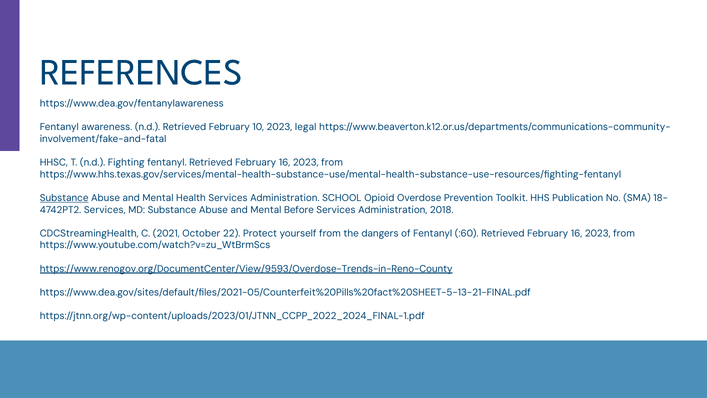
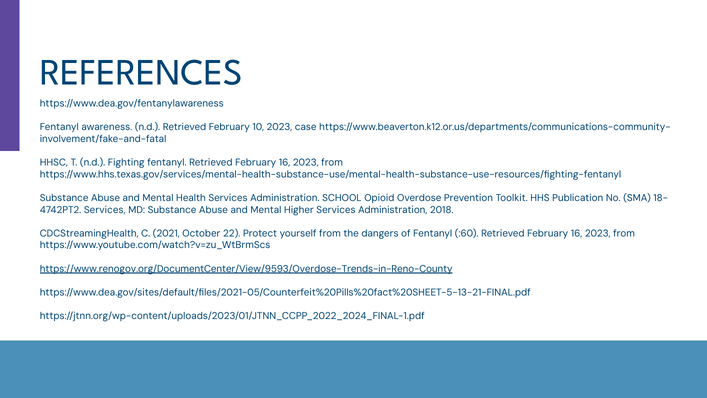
legal: legal -> case (306, 127)
Substance underline: present -> none (64, 198)
Before: Before -> Higher (299, 210)
